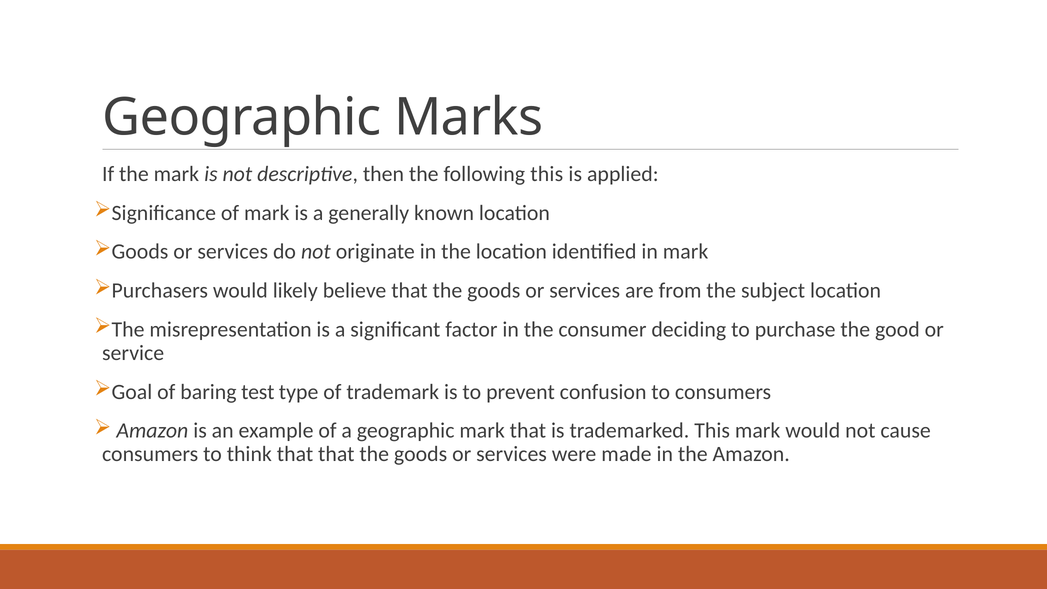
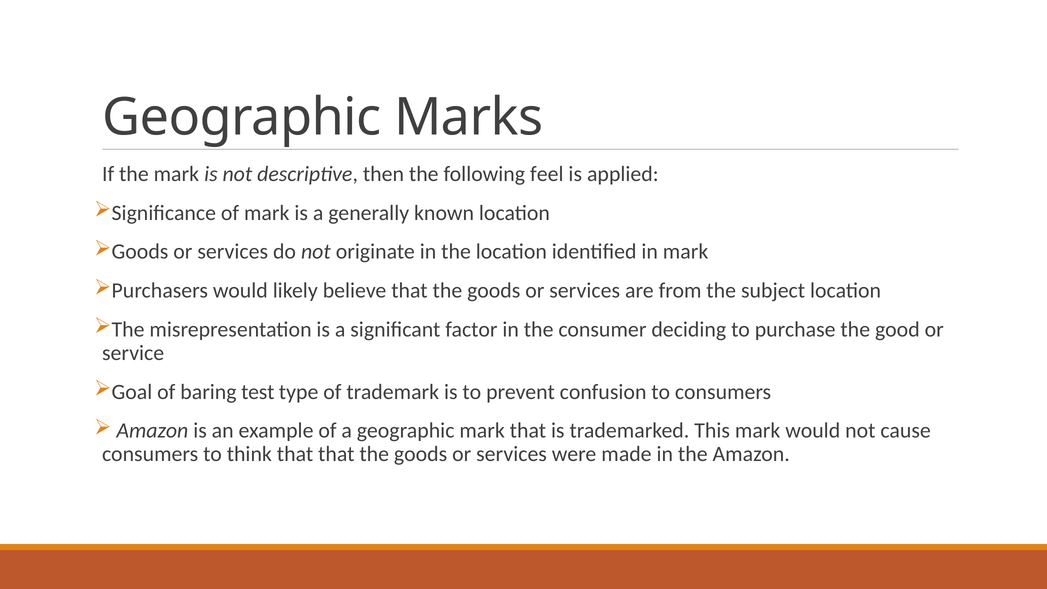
following this: this -> feel (547, 174)
